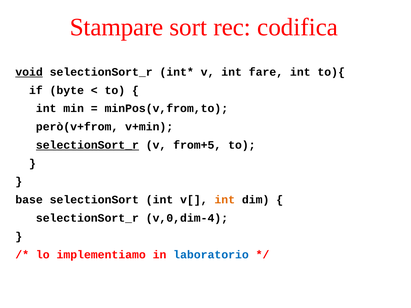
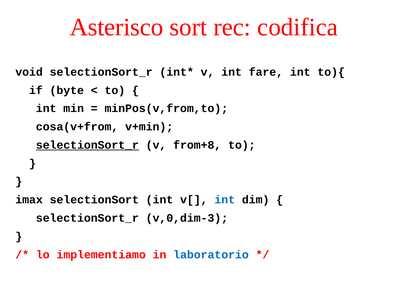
Stampare: Stampare -> Asterisco (117, 27)
void underline: present -> none (29, 72)
però(v+from: però(v+from -> cosa(v+from (77, 127)
from+5: from+5 -> from+8 (197, 145)
base: base -> imax (29, 200)
int colour: orange -> blue (225, 200)
v,0,dim-4: v,0,dim-4 -> v,0,dim-3 (187, 218)
